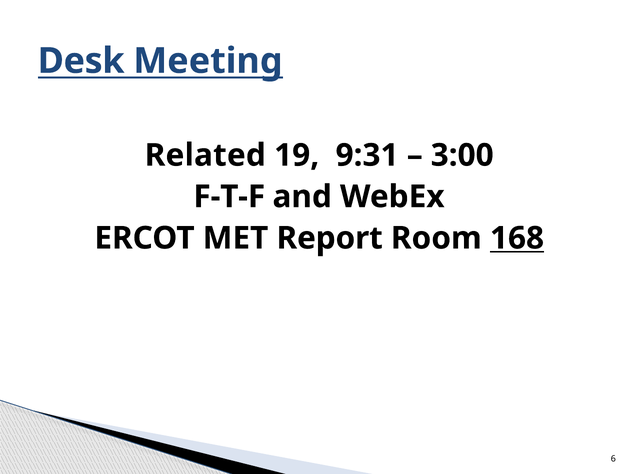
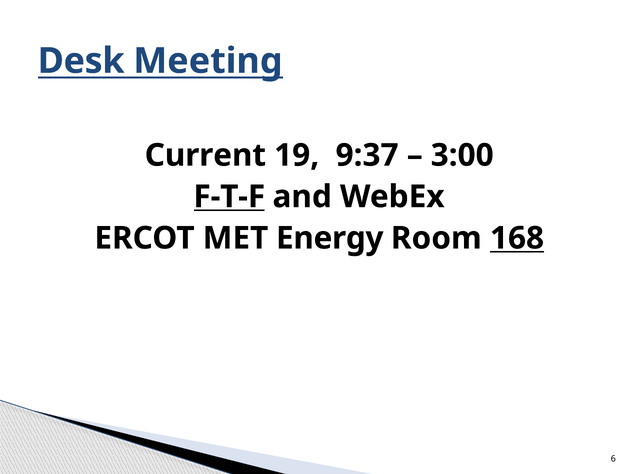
Related: Related -> Current (205, 155)
9:31: 9:31 -> 9:37 (367, 155)
F-T-F underline: none -> present (229, 196)
Report: Report -> Energy (330, 238)
